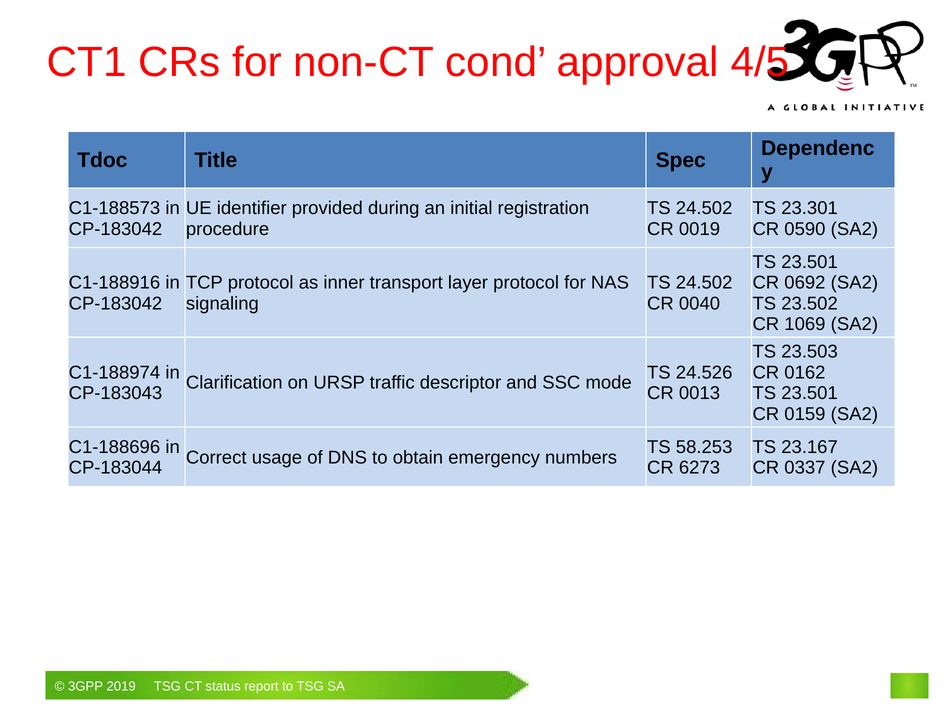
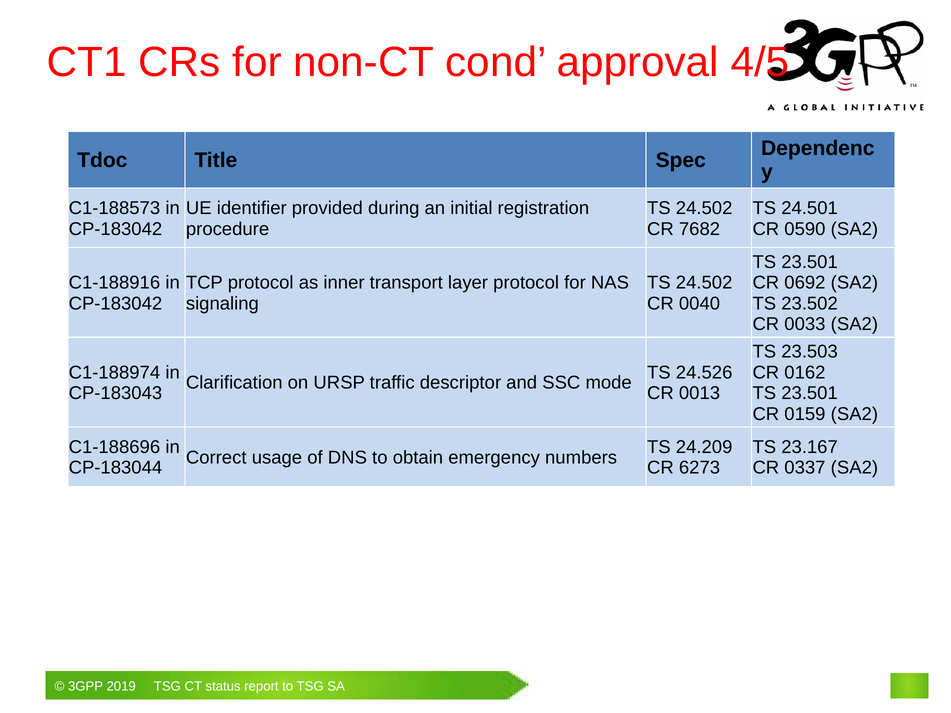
23.301: 23.301 -> 24.501 (810, 208)
0019: 0019 -> 7682 (700, 229)
1069: 1069 -> 0033 (805, 324)
58.253: 58.253 -> 24.209 (704, 447)
